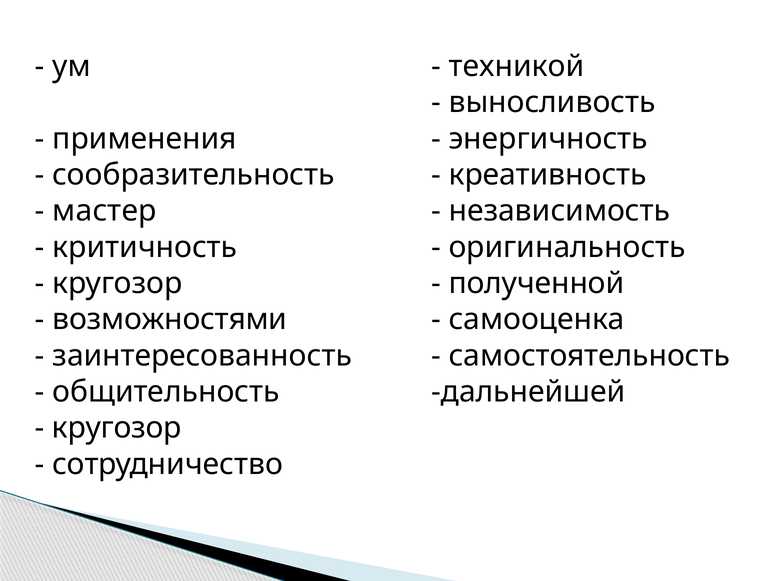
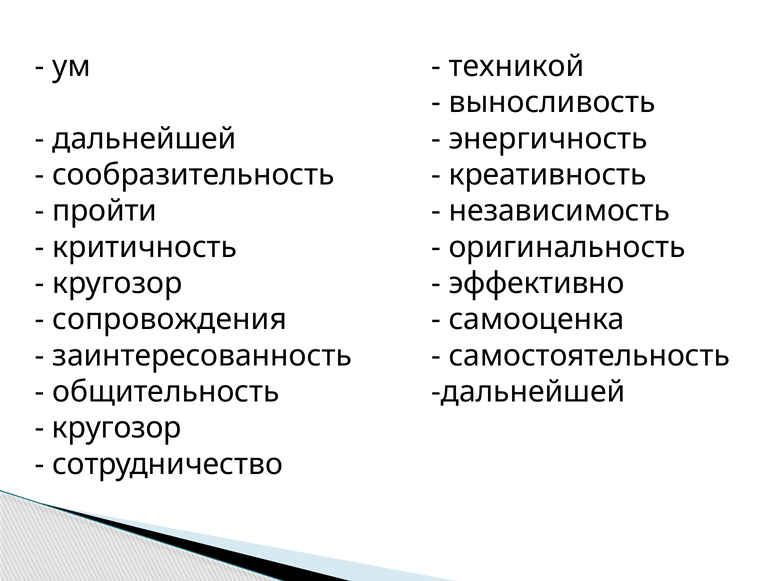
применения: применения -> дальнейшей (145, 139)
мастер: мастер -> пройти (105, 211)
полученной: полученной -> эффективно (537, 283)
возможностями: возможностями -> сопровождения (170, 319)
